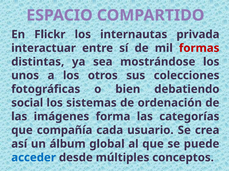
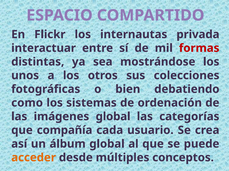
social: social -> como (27, 103)
imágenes forma: forma -> global (113, 117)
acceder colour: blue -> orange (34, 158)
